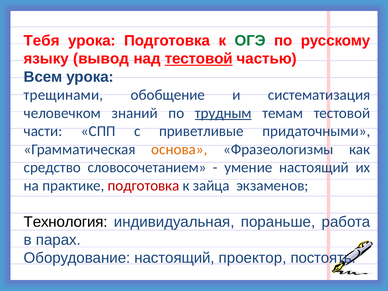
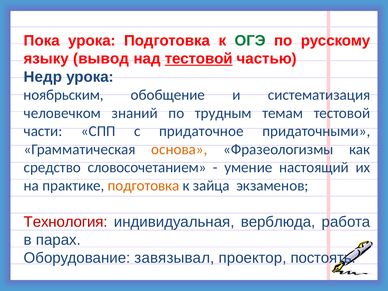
Тебя: Тебя -> Пока (42, 41)
Всем: Всем -> Недр (43, 77)
трещинами: трещинами -> ноябрьским (64, 95)
трудным underline: present -> none (223, 113)
приветливые: приветливые -> придаточное (201, 131)
подготовка colour: red -> orange (144, 186)
Технология colour: black -> red (66, 222)
пораньше: пораньше -> верблюда (278, 222)
Оборудование настоящий: настоящий -> завязывал (174, 258)
